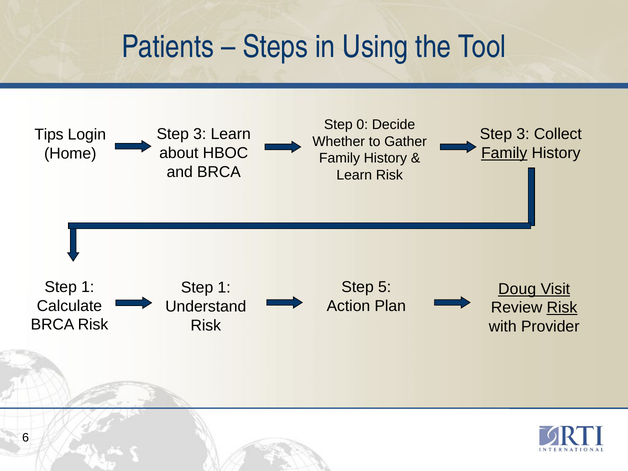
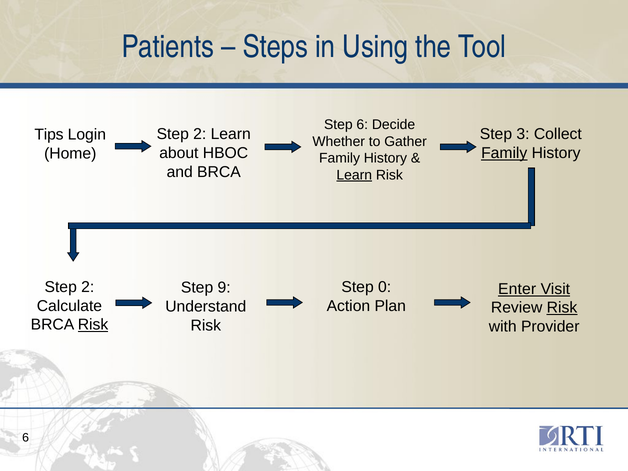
Step 0: 0 -> 6 (362, 125)
3: 3 -> 2 (200, 134)
Learn underline: none -> present (354, 175)
5: 5 -> 0 (385, 287)
1: 1 -> 2 (88, 287)
1: 1 -> 9 (224, 288)
Doug: Doug -> Enter (517, 289)
Risk underline: none -> present (93, 325)
